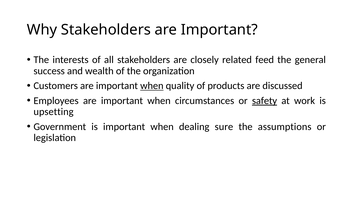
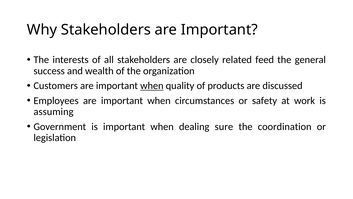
safety underline: present -> none (265, 100)
upsetting: upsetting -> assuming (54, 112)
assumptions: assumptions -> coordination (285, 126)
